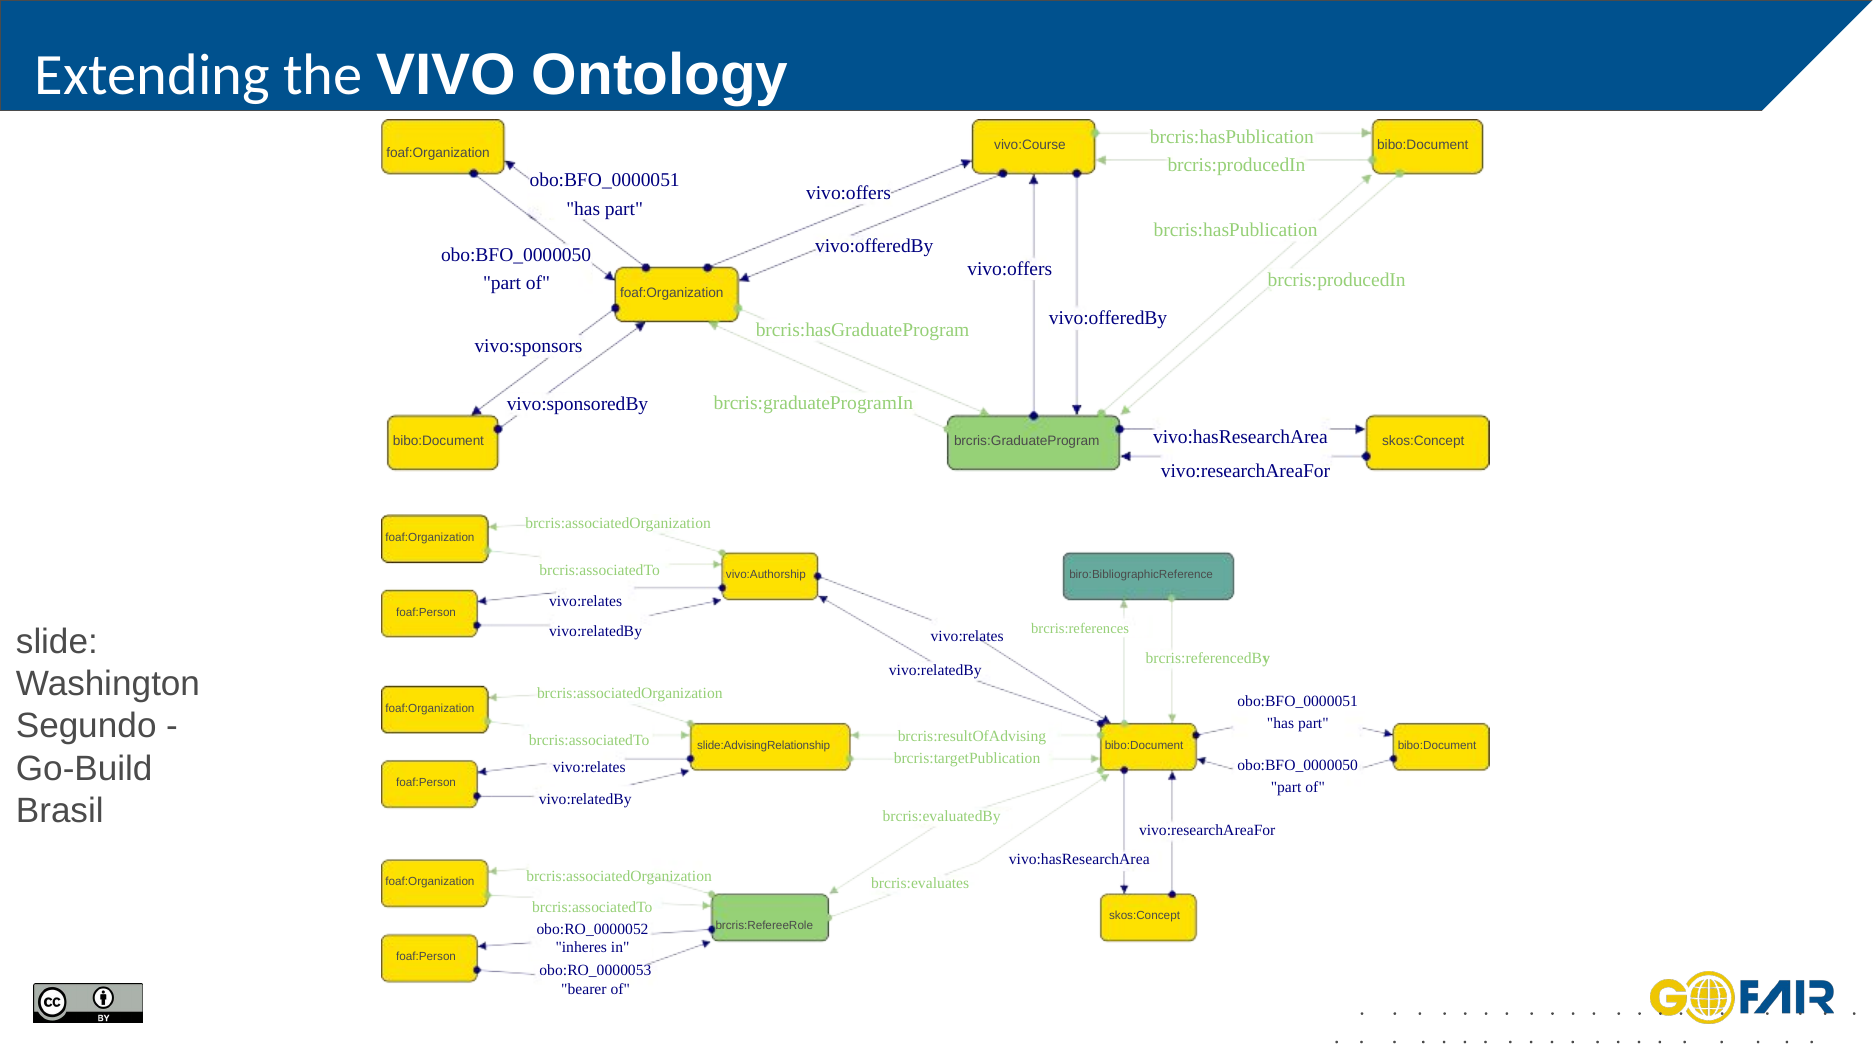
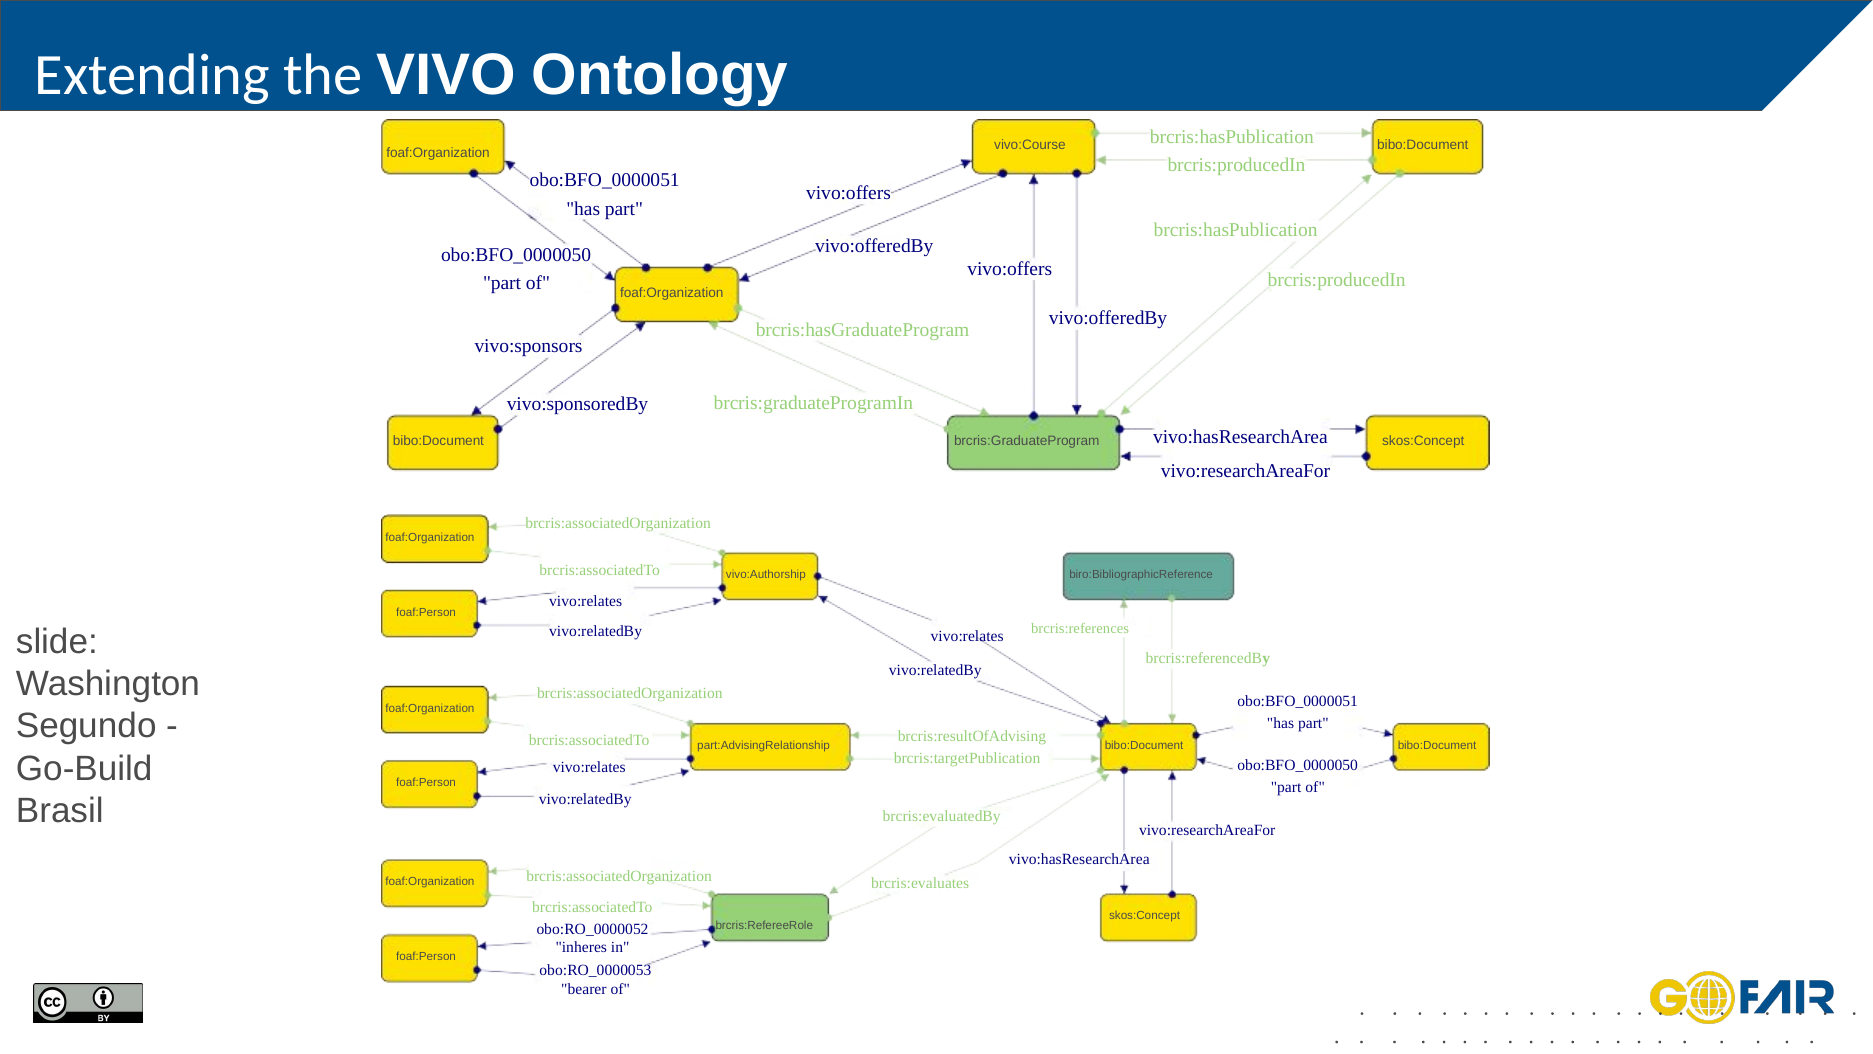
slide:AdvisingRelationship: slide:AdvisingRelationship -> part:AdvisingRelationship (764, 745)
